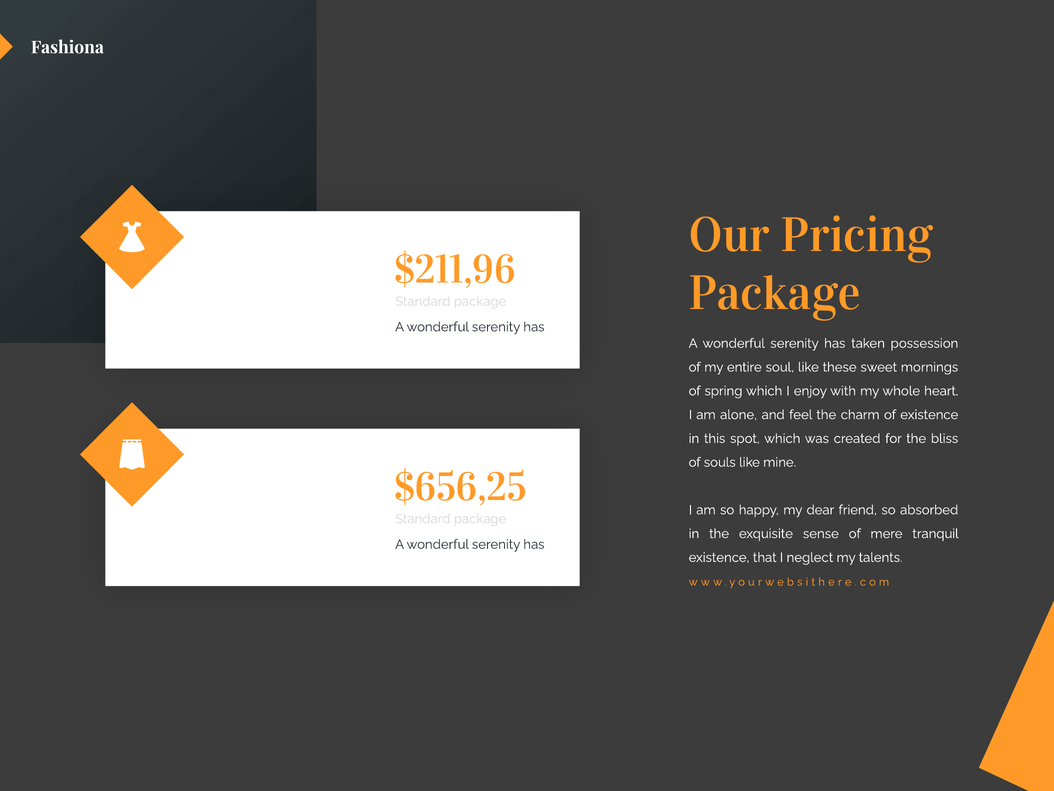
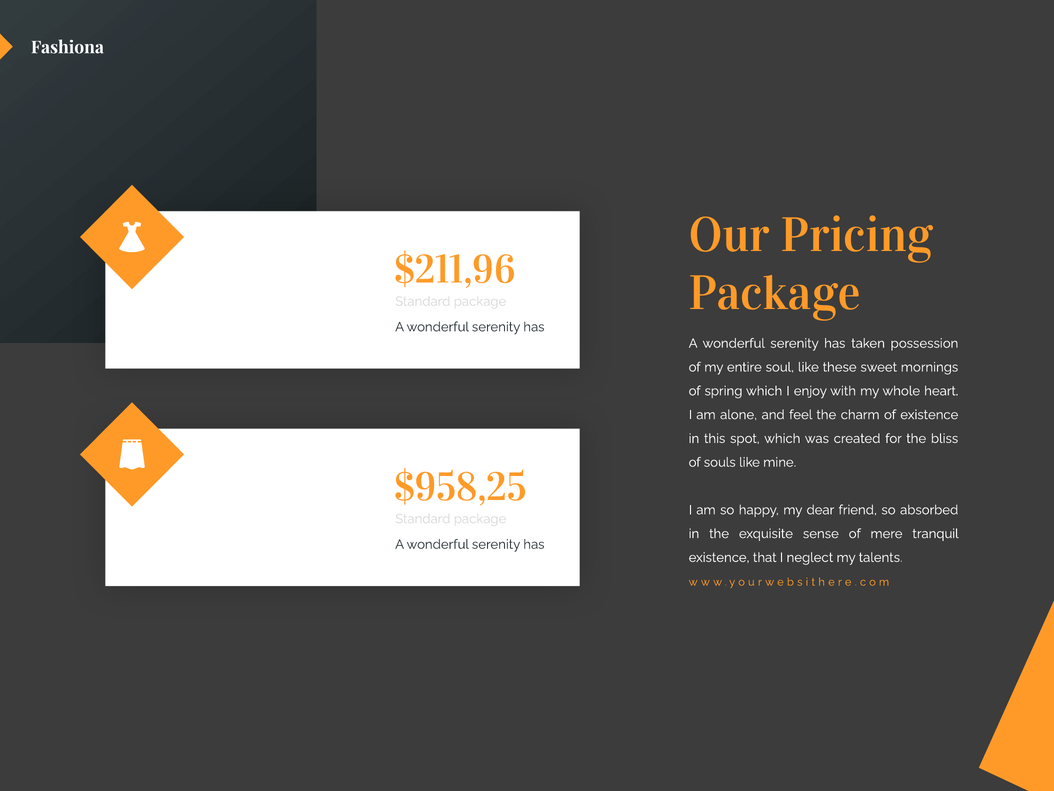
$656,25: $656,25 -> $958,25 (461, 487)
